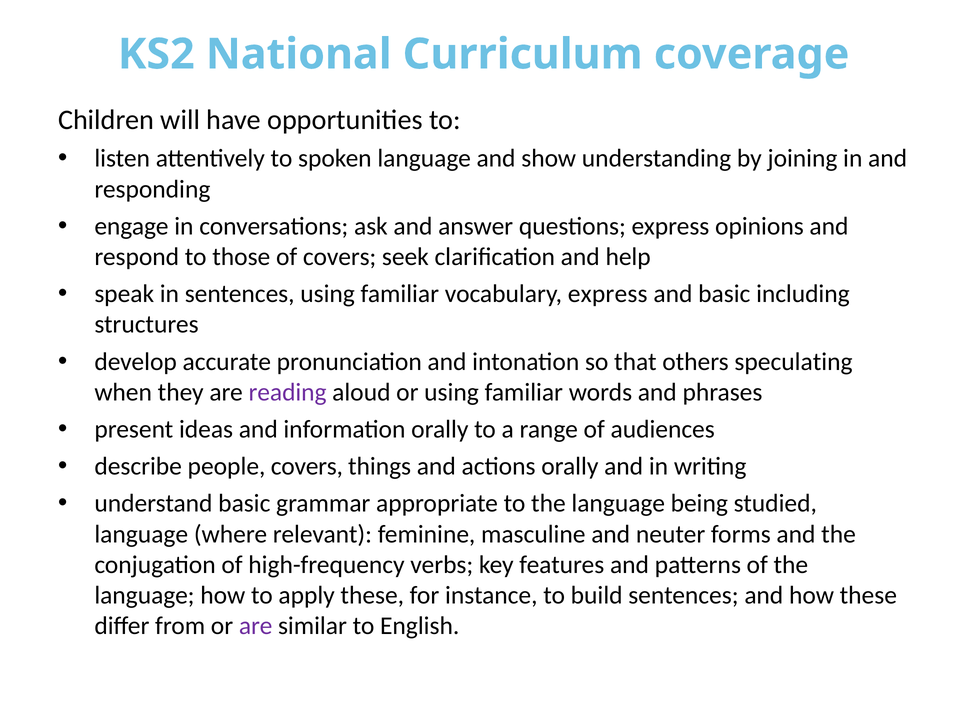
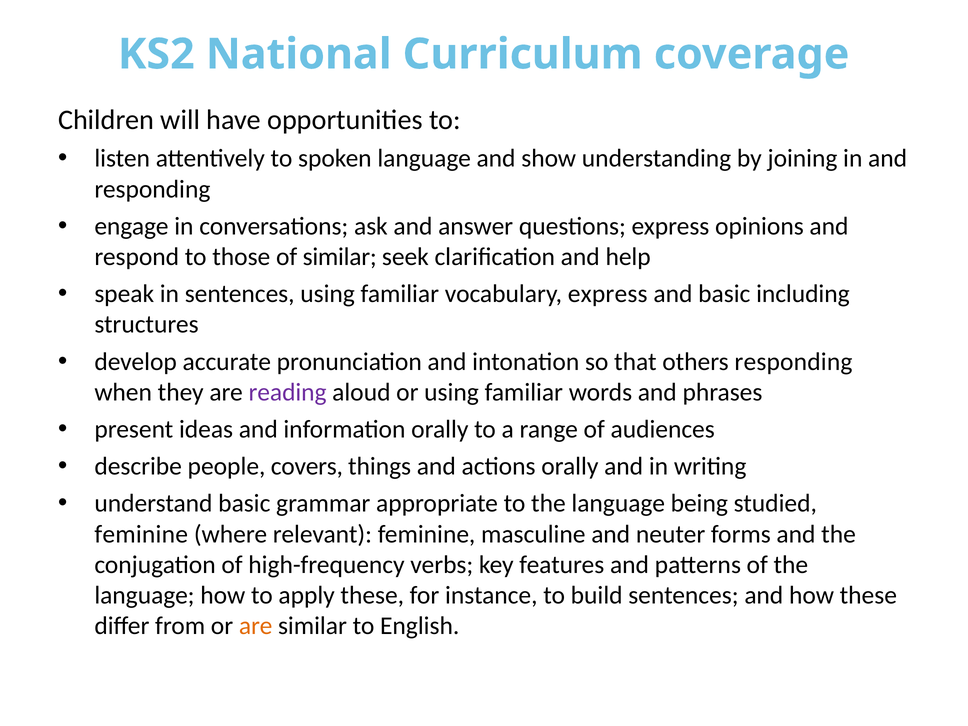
of covers: covers -> similar (340, 257)
others speculating: speculating -> responding (793, 362)
language: language -> feminine (141, 534)
are colour: purple -> orange (256, 626)
